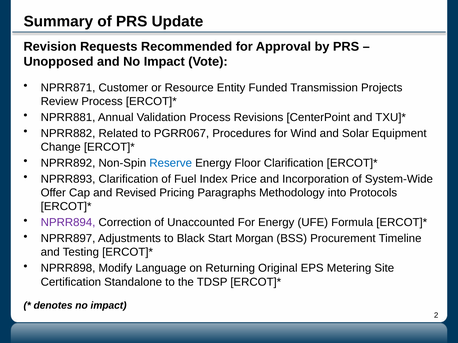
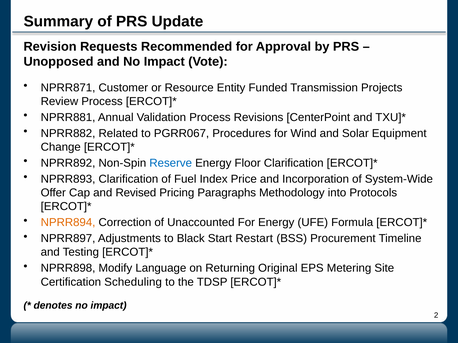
NPRR894 colour: purple -> orange (68, 223)
Morgan: Morgan -> Restart (254, 239)
Standalone: Standalone -> Scheduling (133, 282)
